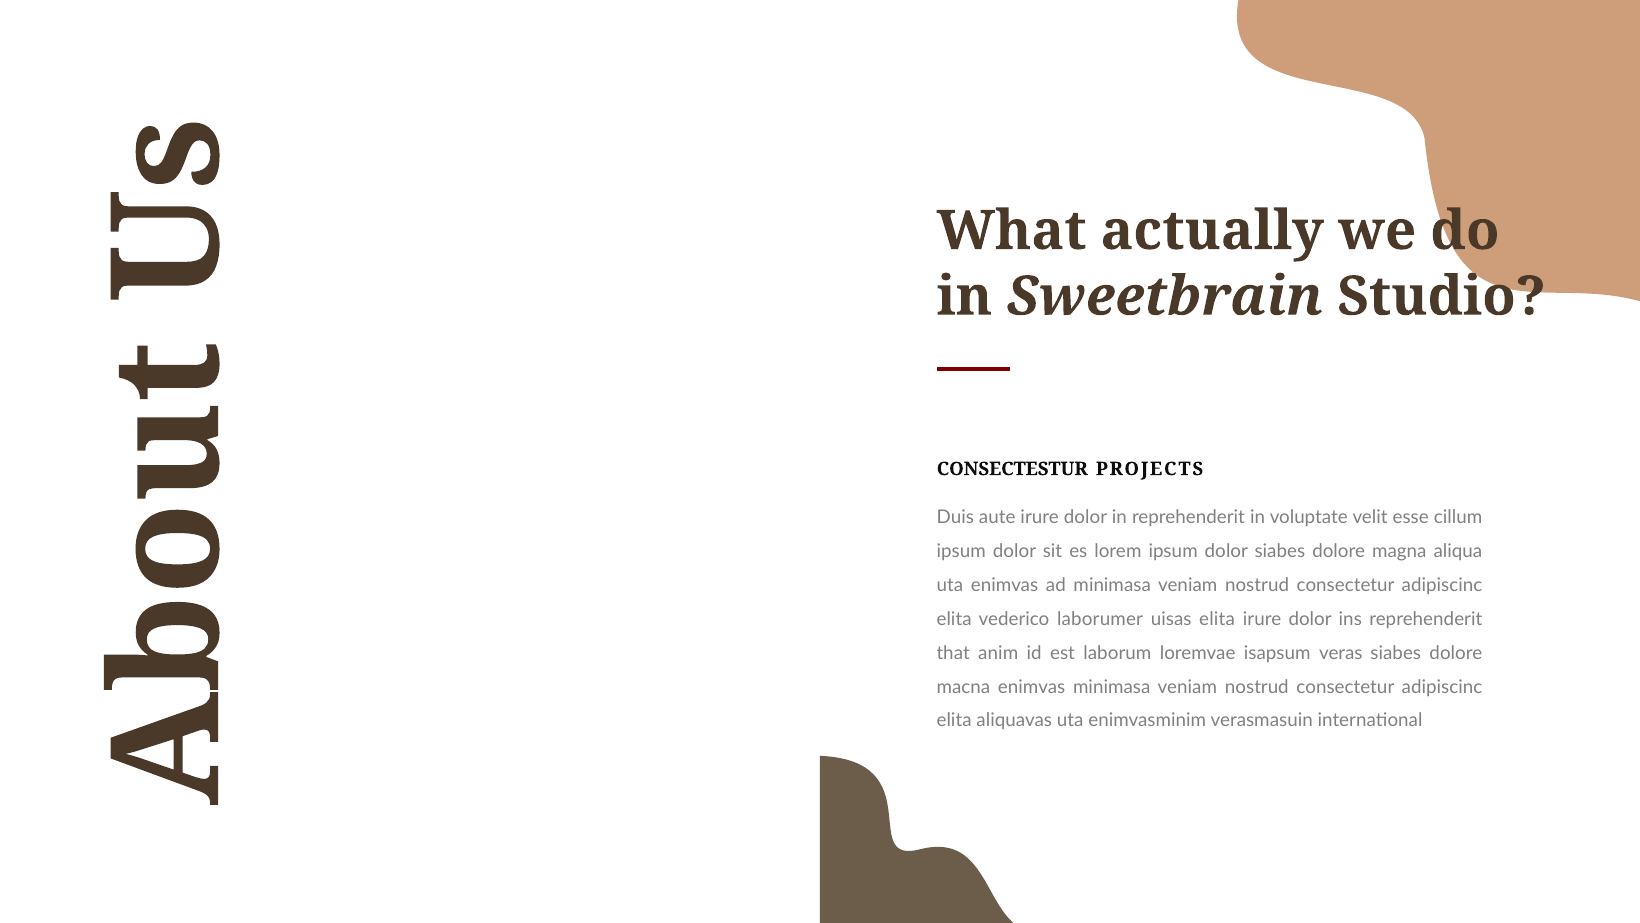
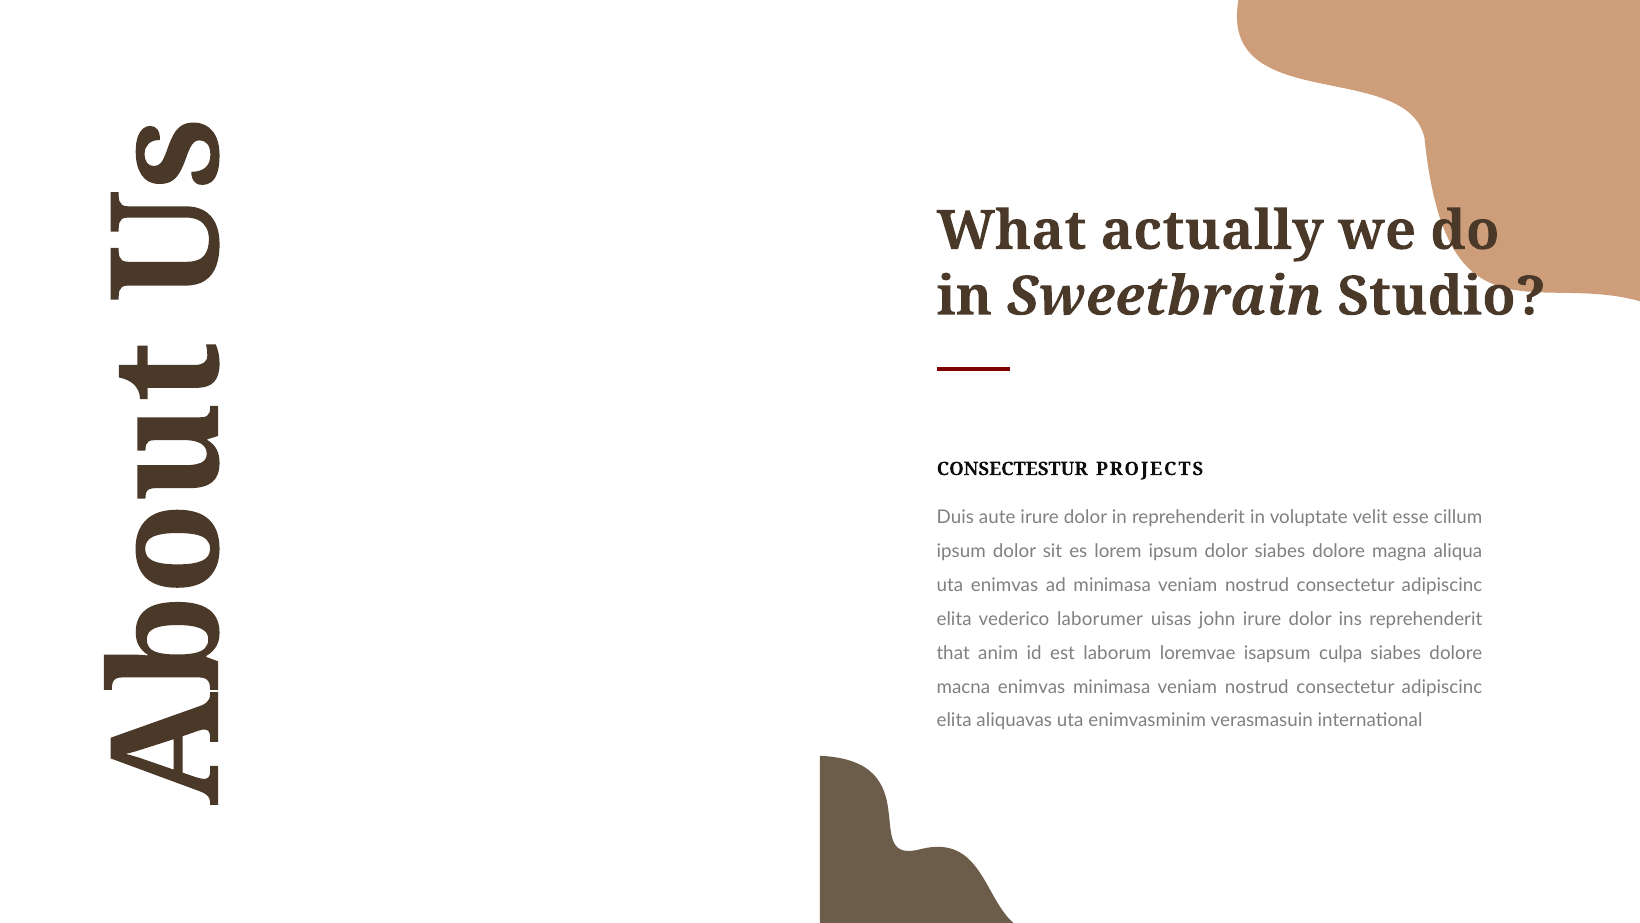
uisas elita: elita -> john (1217, 619)
veras: veras -> culpa (1341, 653)
